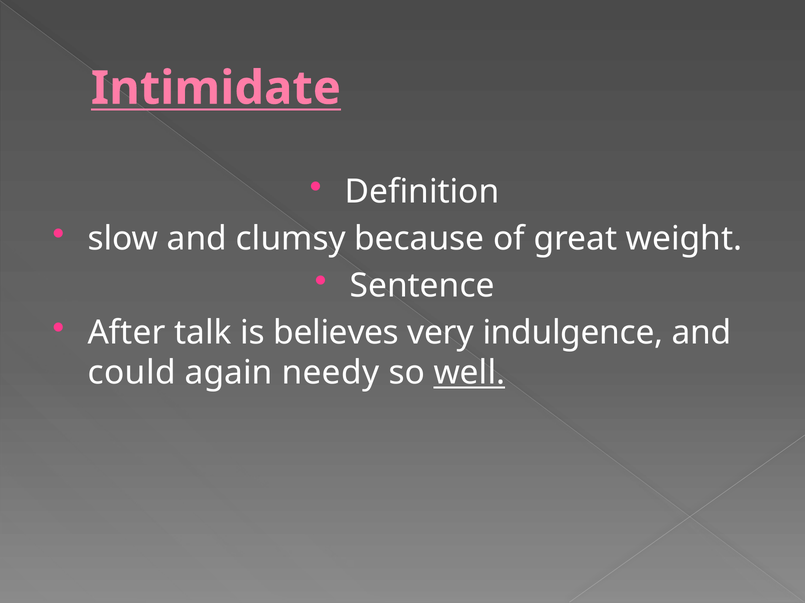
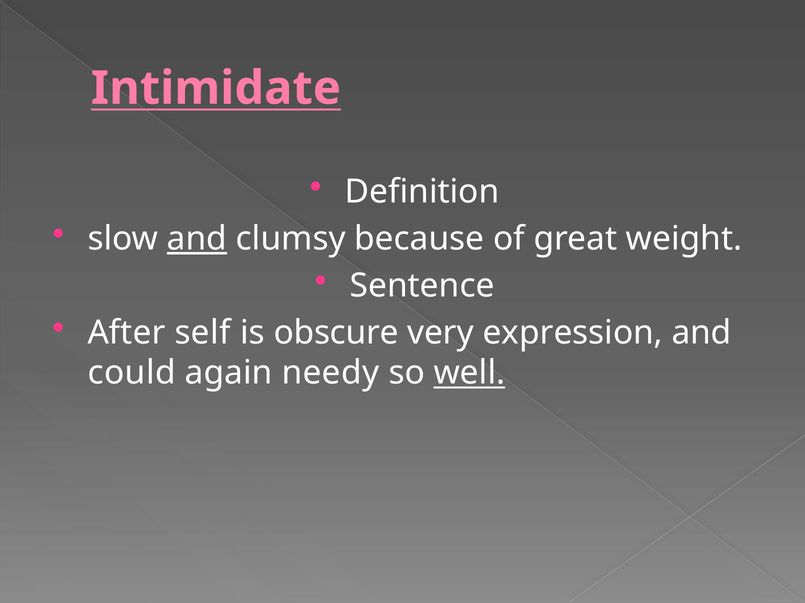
and underline: none -> present (197, 239)
talk: talk -> self (203, 333)
believes: believes -> obscure (336, 333)
indulgence: indulgence -> expression (573, 333)
